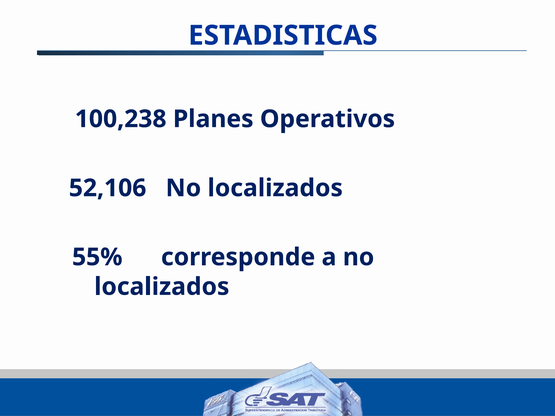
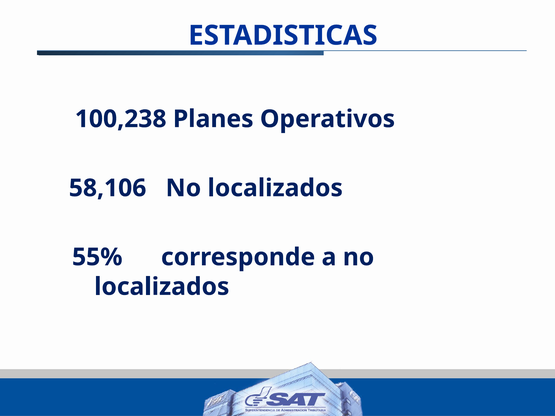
52,106: 52,106 -> 58,106 (108, 188)
